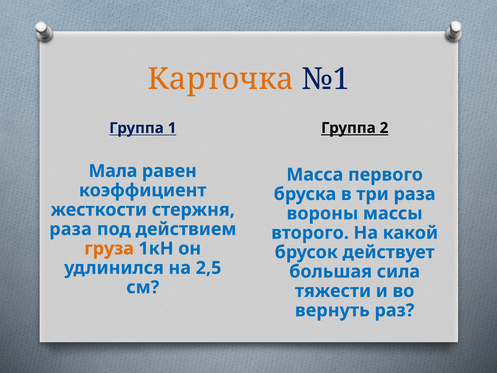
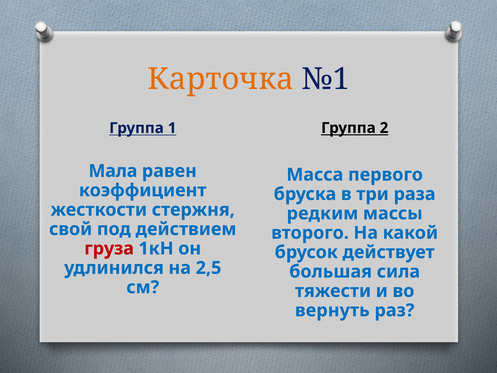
вороны: вороны -> редким (322, 213)
раза: раза -> свой (71, 229)
груза colour: orange -> red (109, 248)
